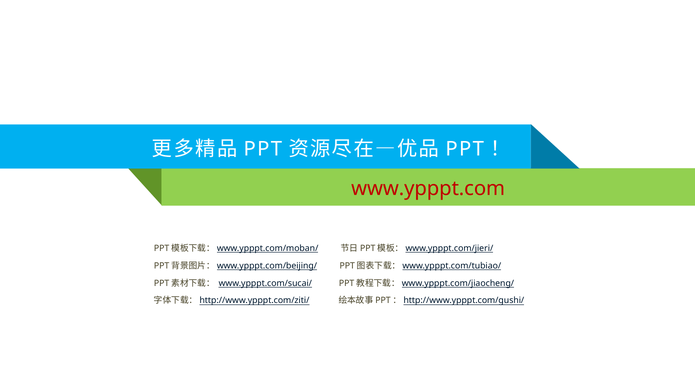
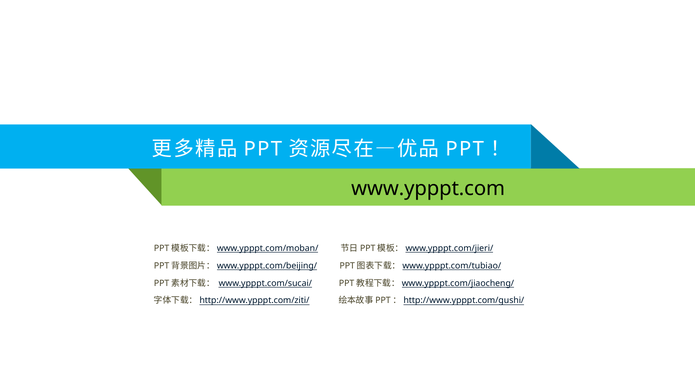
www.ypppt.com colour: red -> black (428, 188)
